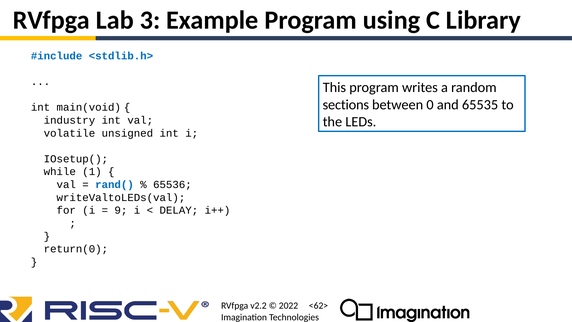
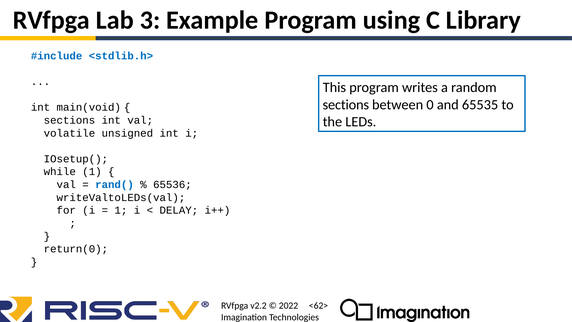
industry: industry -> sections (69, 120)
9: 9 -> 1 (121, 210)
